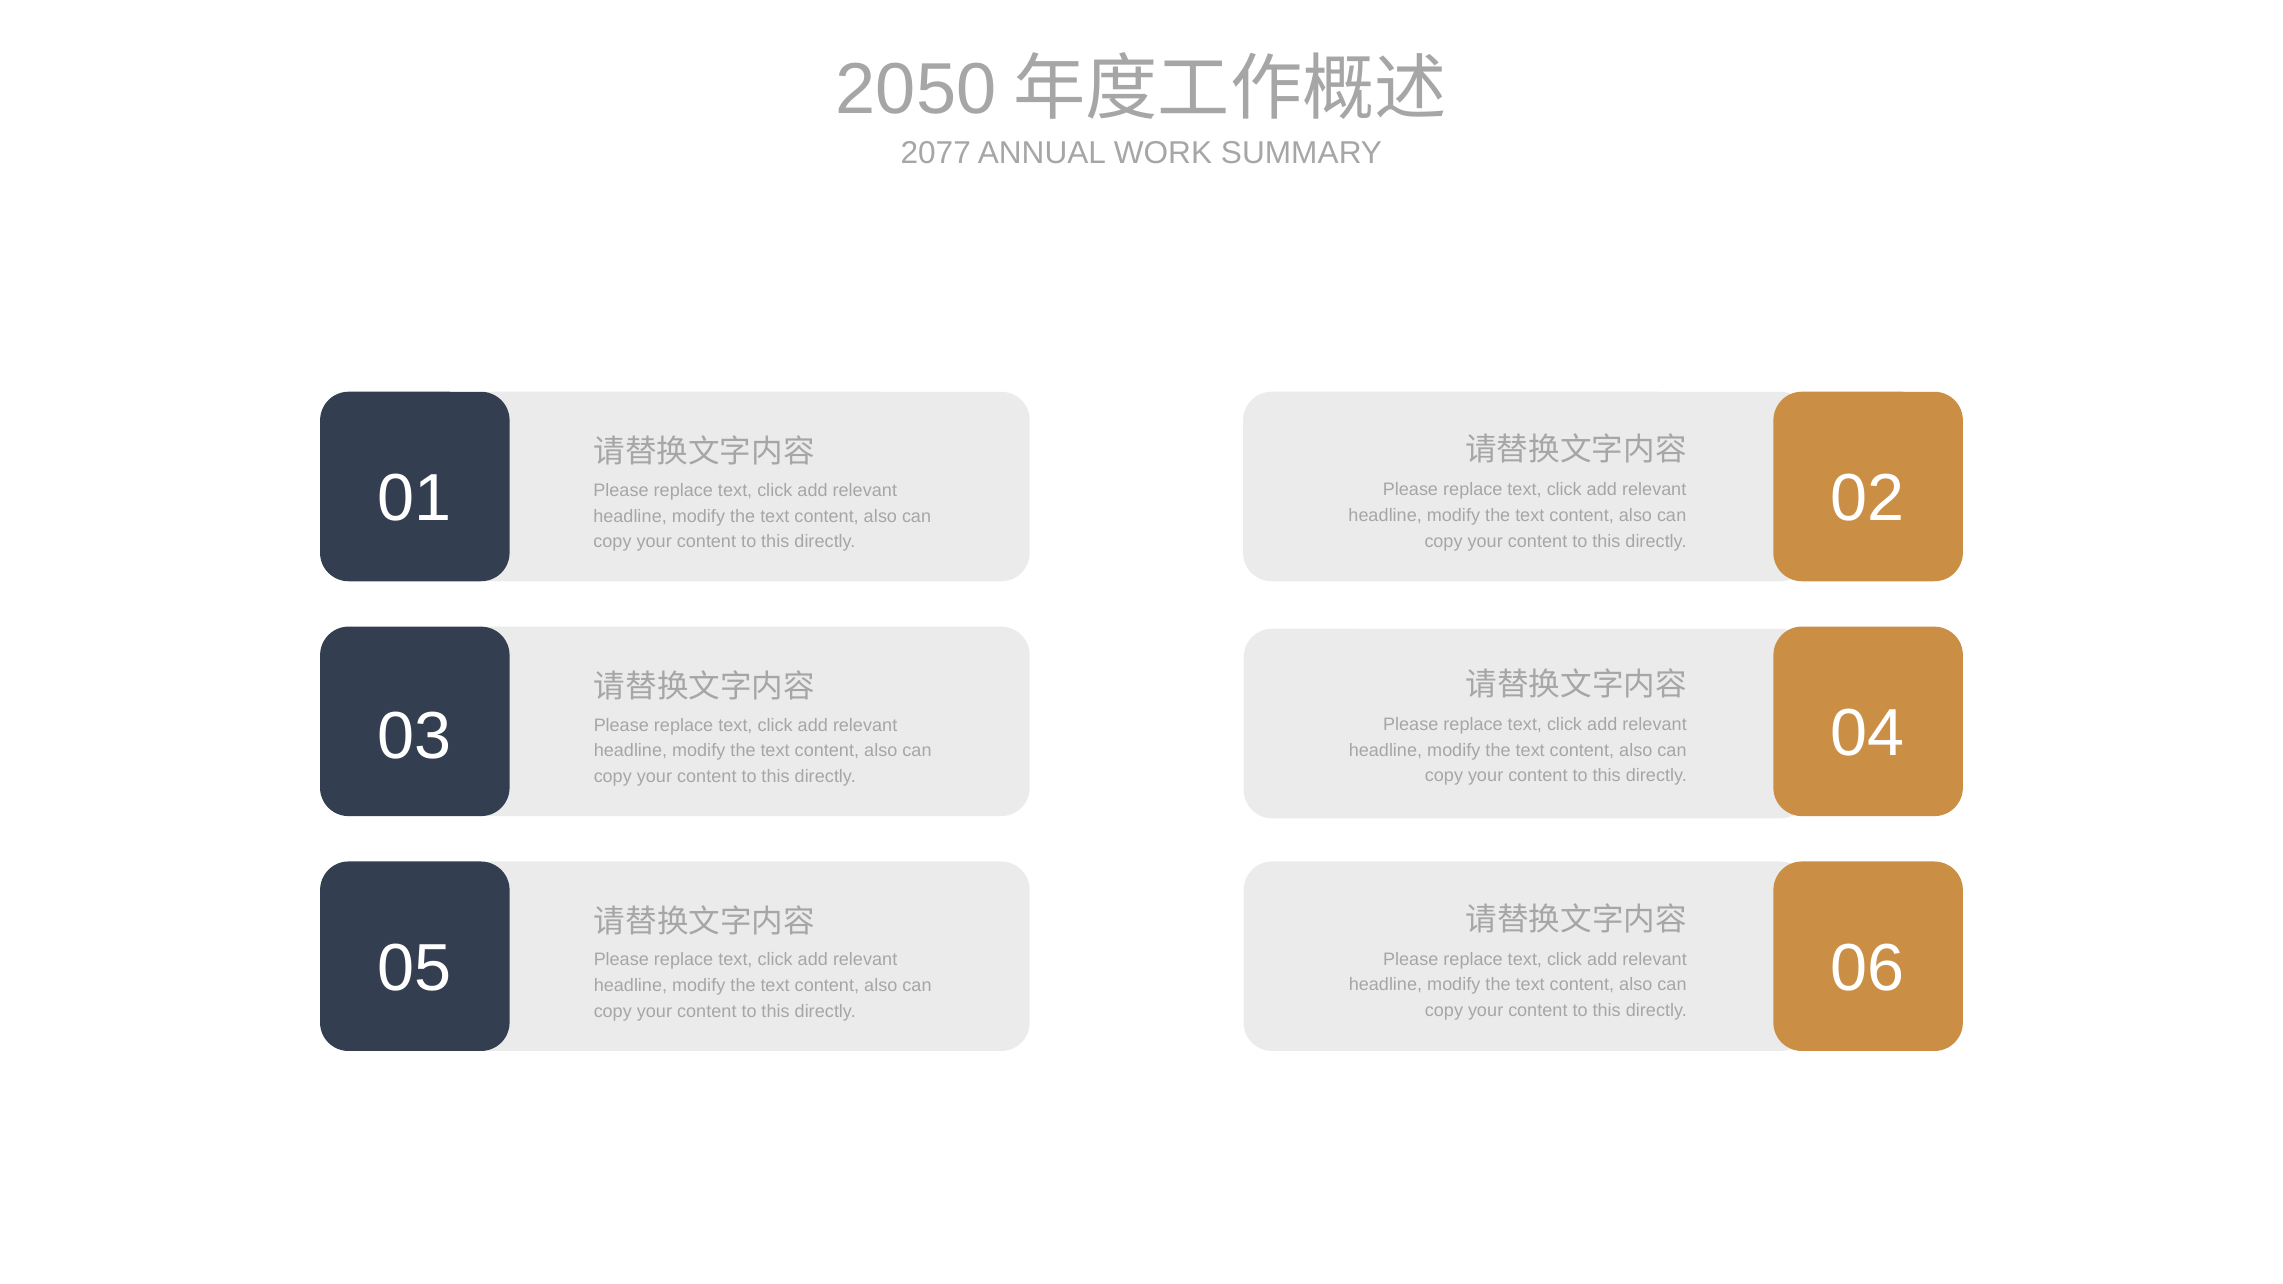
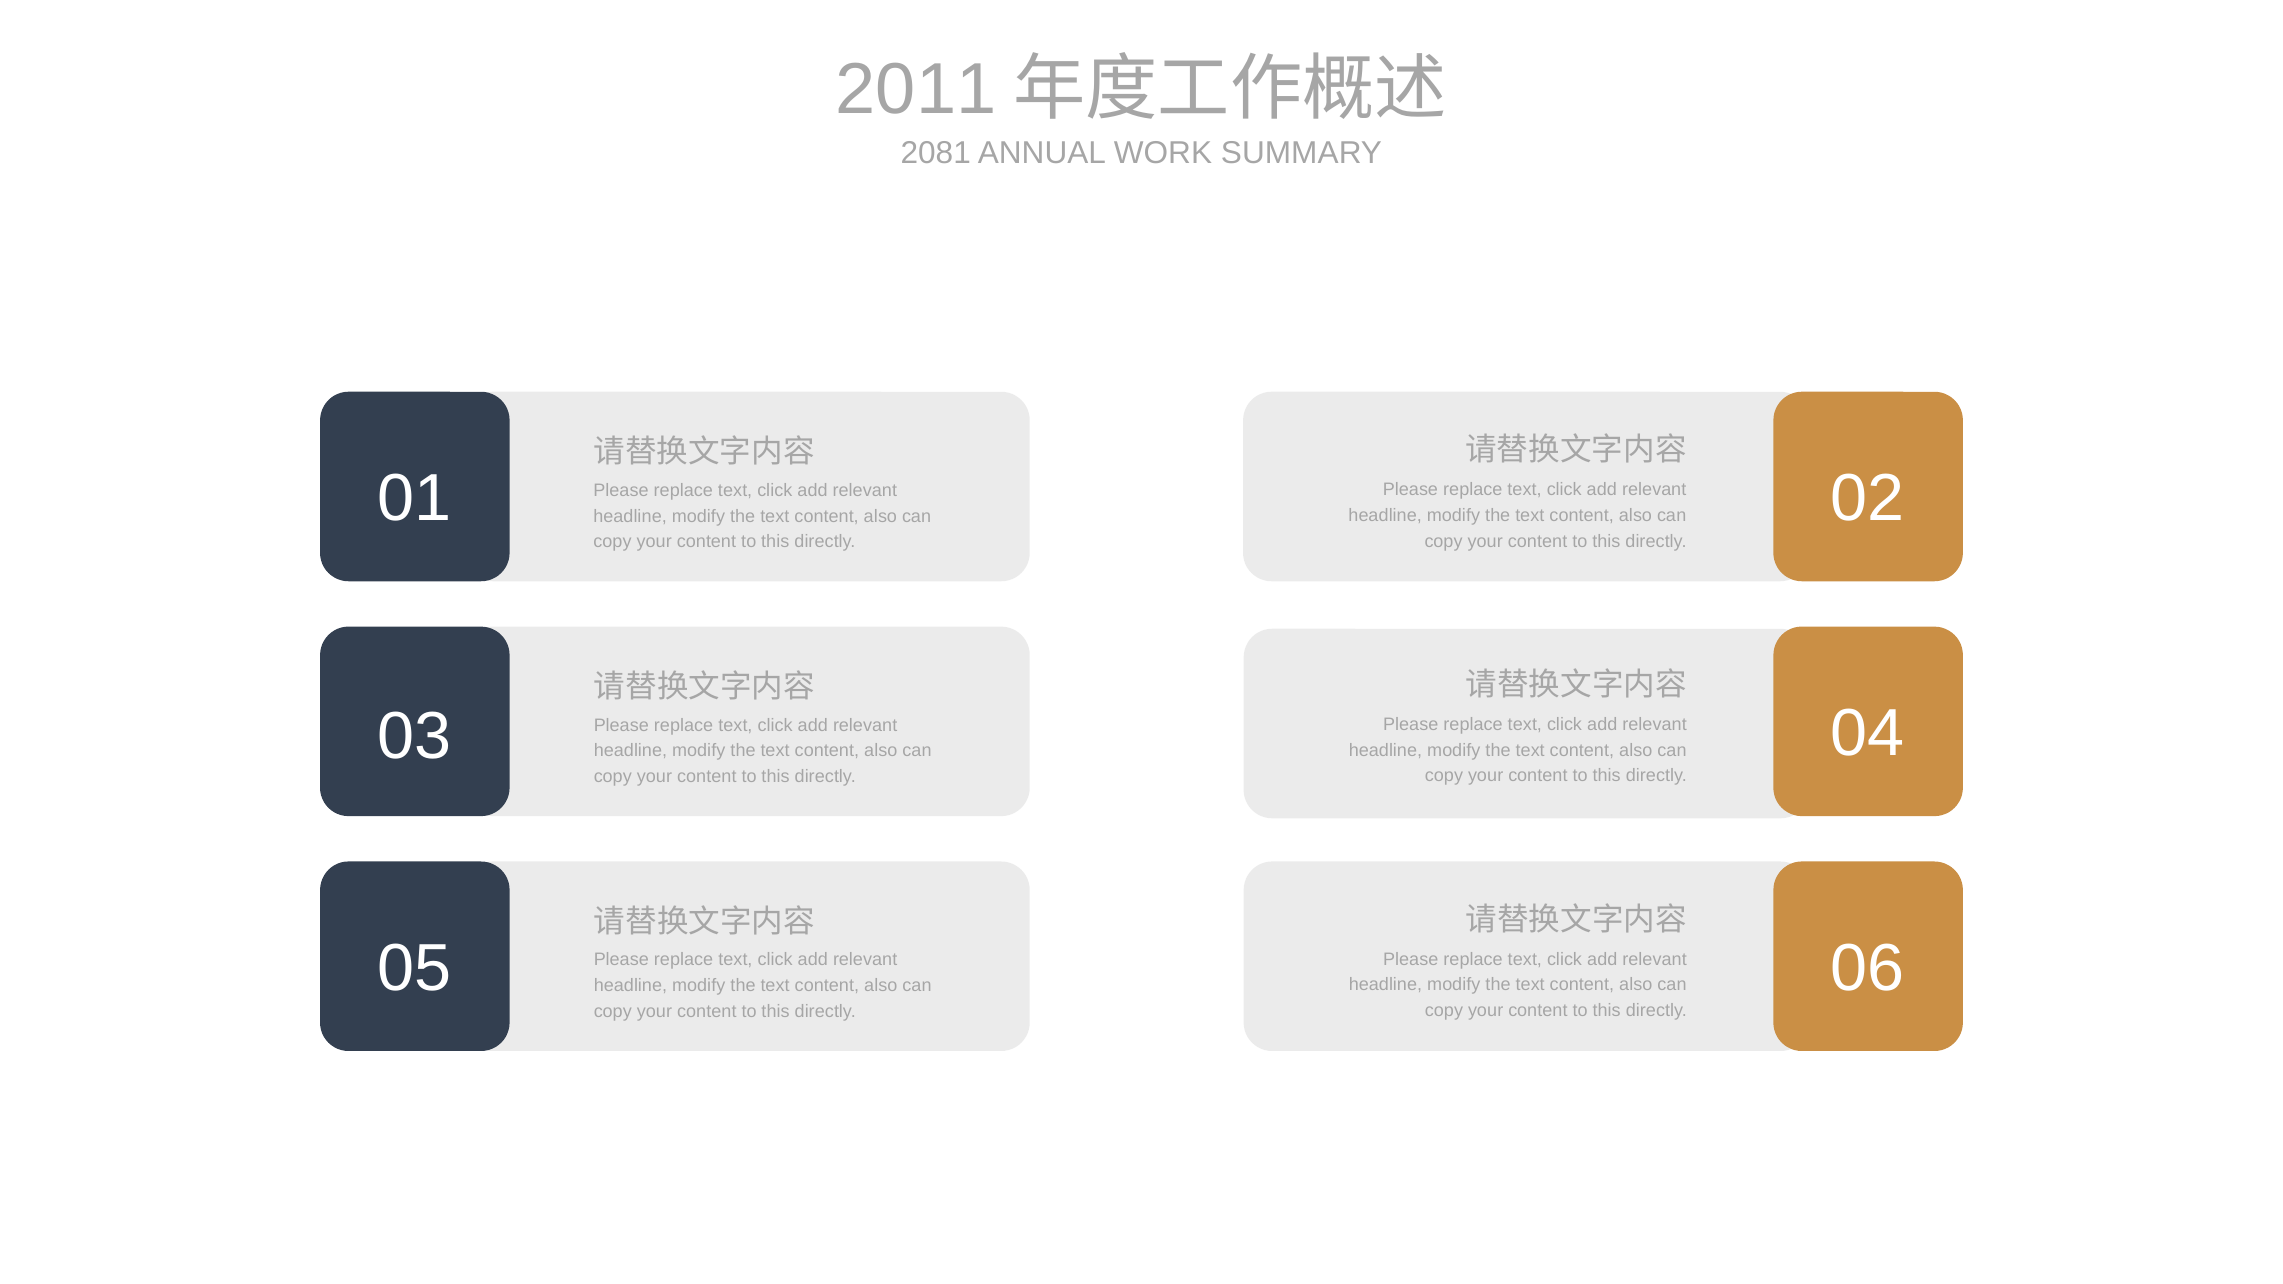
2050: 2050 -> 2011 (916, 90)
2077: 2077 -> 2081 (936, 153)
